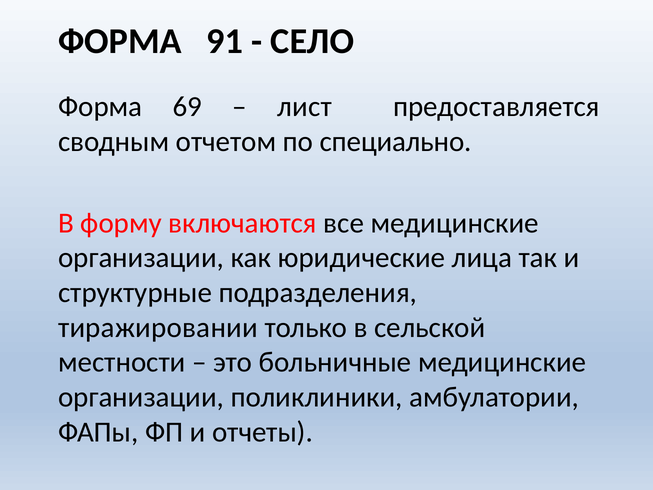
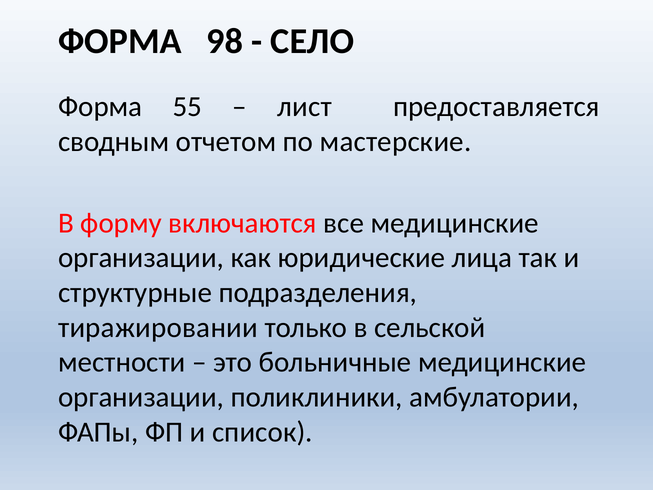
91: 91 -> 98 (225, 41)
69: 69 -> 55 (187, 107)
специально: специально -> мастерские (396, 142)
отчеты: отчеты -> список (262, 432)
